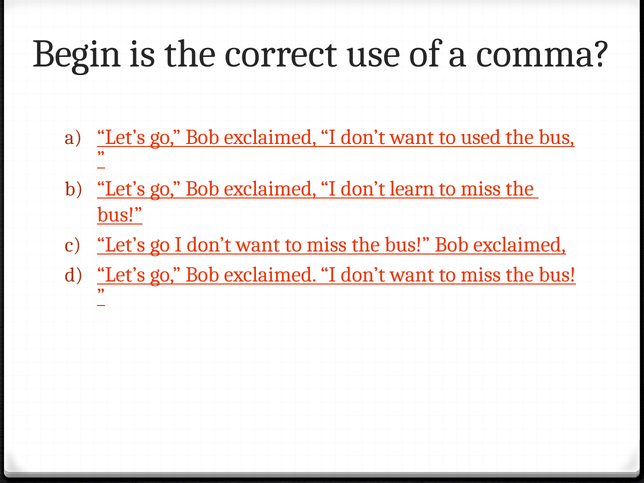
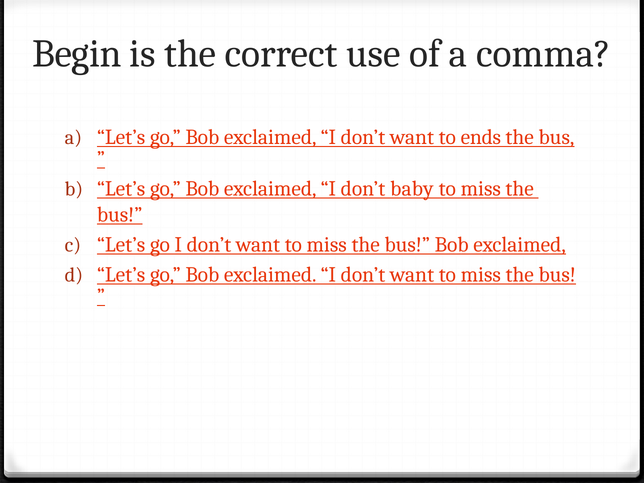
used: used -> ends (481, 137)
learn: learn -> baby (412, 189)
